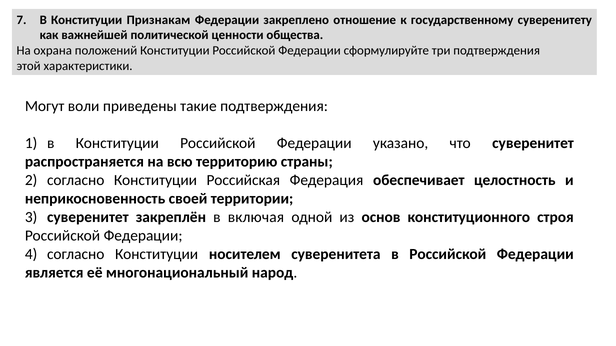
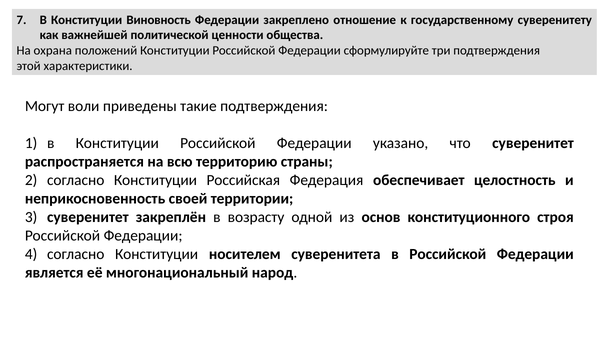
Признакам: Признакам -> Виновность (159, 20)
включая: включая -> возрасту (256, 217)
